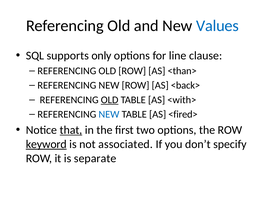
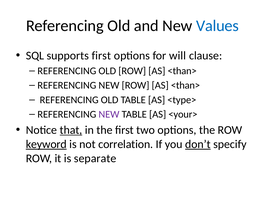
supports only: only -> first (101, 56)
line: line -> will (178, 56)
NEW ROW AS <back>: <back> -> <than> (185, 85)
OLD underline: present -> none (110, 100)
<with>: <with> -> <type> (182, 100)
NEW colour: blue -> purple (109, 114)
<fired>: <fired> -> <your> (183, 114)
associated: associated -> correlation (126, 144)
don’t underline: none -> present (198, 144)
